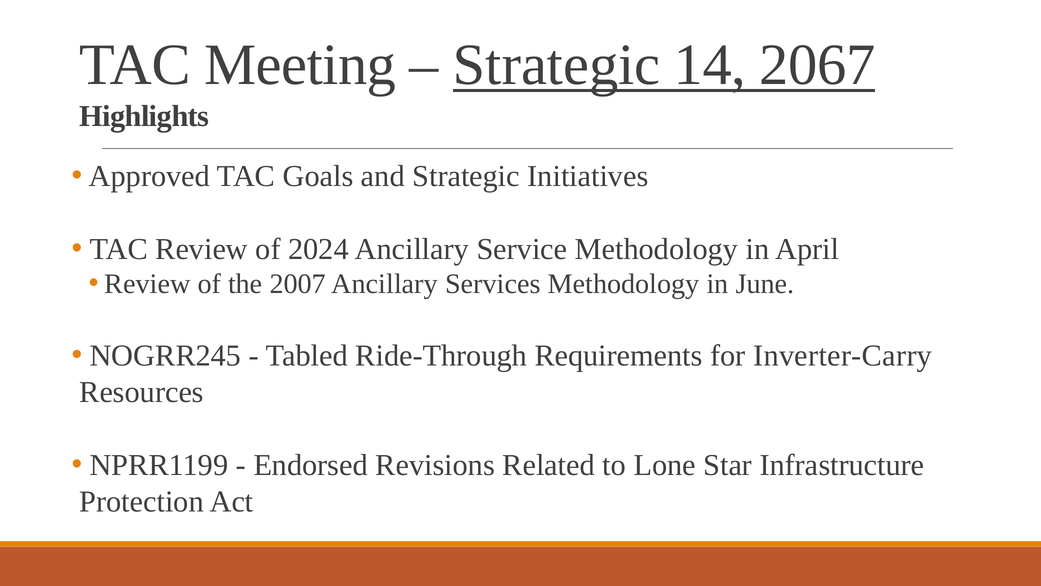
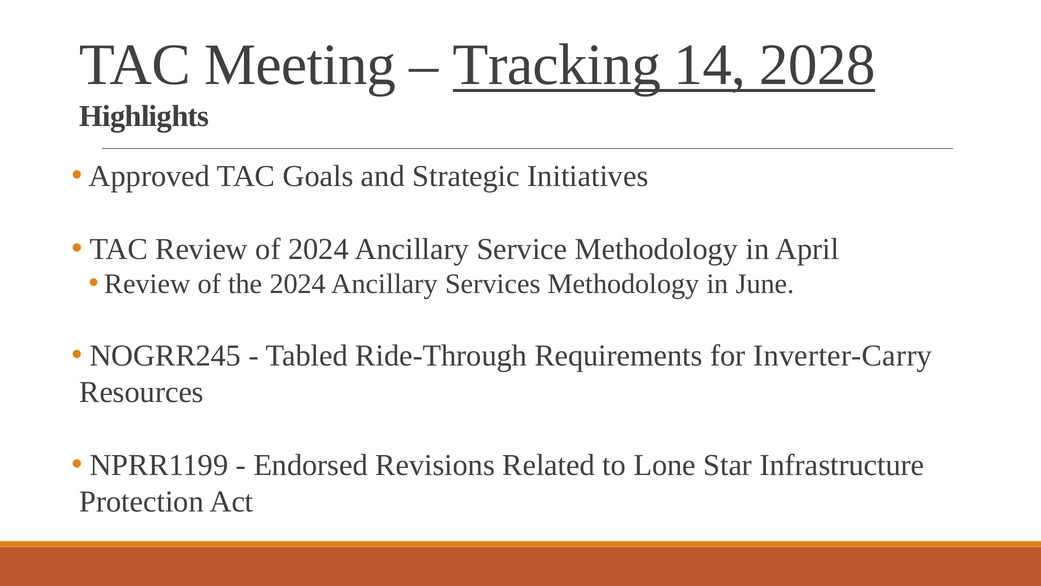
Strategic: Strategic -> Tracking (557, 65)
2067: 2067 -> 2028 (817, 65)
the 2007: 2007 -> 2024 (298, 284)
